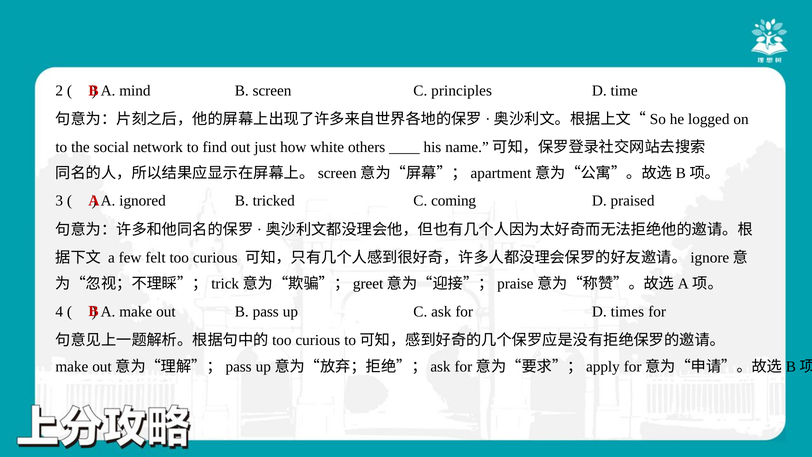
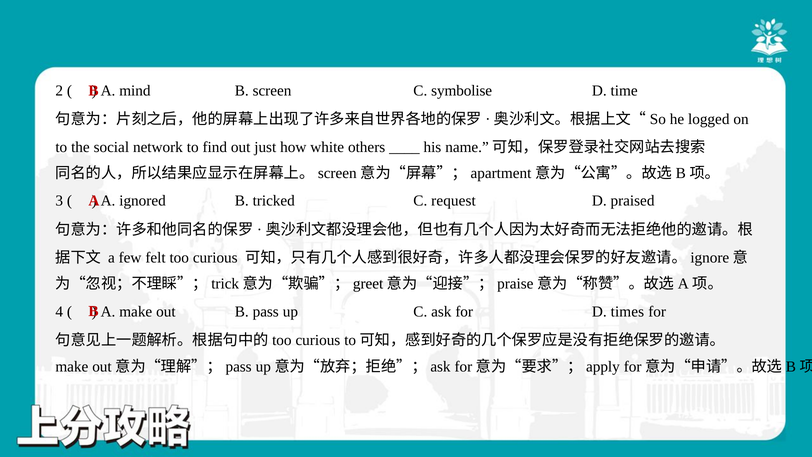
principles: principles -> symbolise (462, 91)
coming: coming -> request (454, 201)
